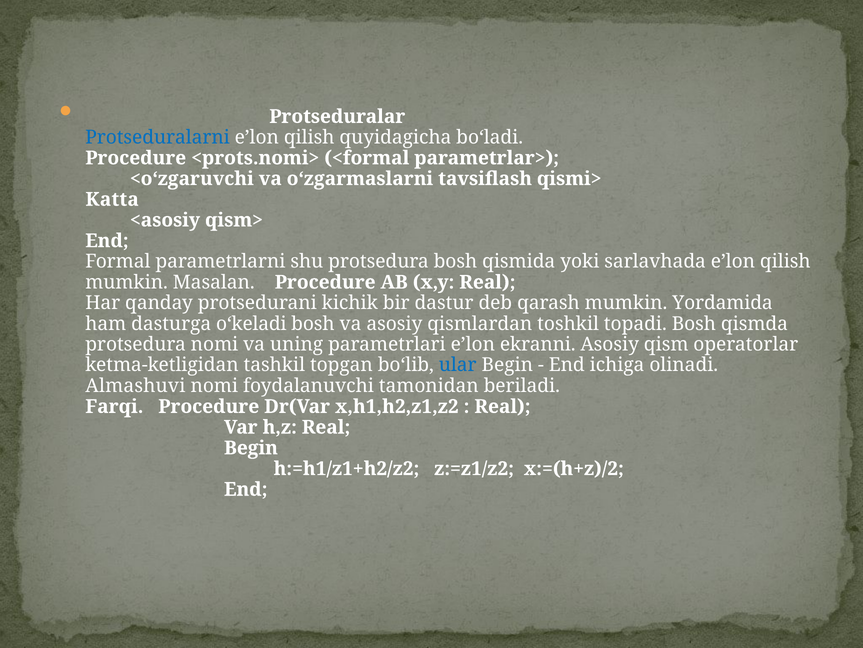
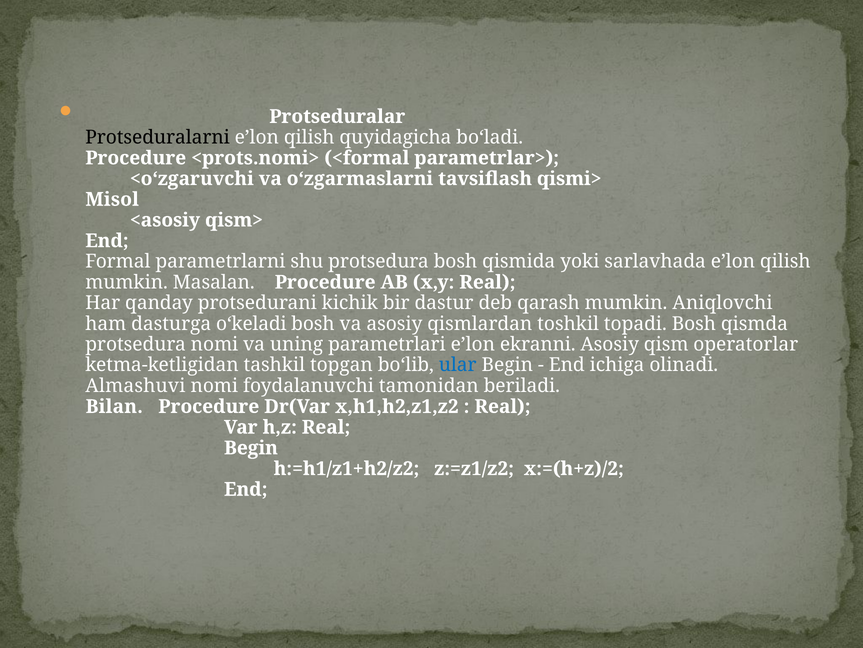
Protseduralarni colour: blue -> black (158, 137)
Katta: Katta -> Misol (112, 199)
Yordamida: Yordamida -> Aniqlovchi (722, 303)
Farqi: Farqi -> Bilan (114, 406)
